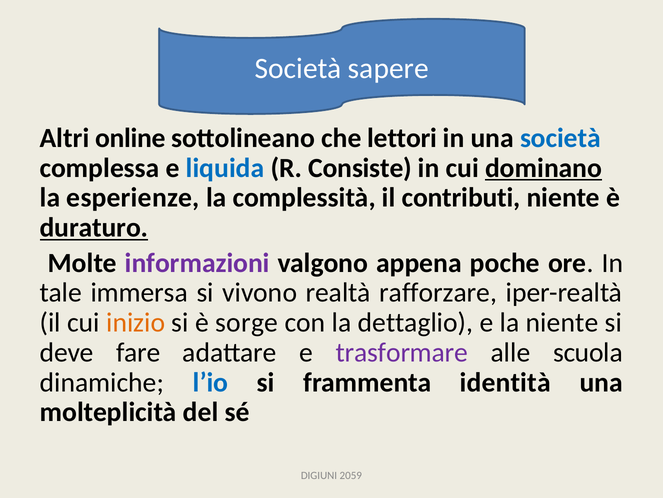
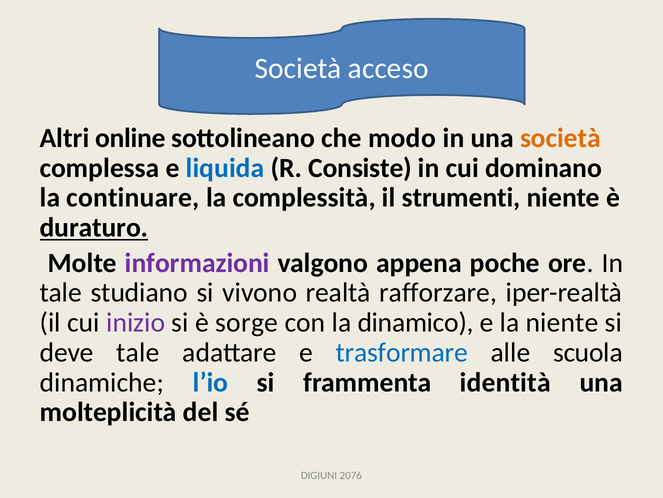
sapere: sapere -> acceso (388, 68)
lettori: lettori -> modo (402, 138)
società colour: blue -> orange (560, 138)
dominano underline: present -> none (544, 168)
esperienze: esperienze -> continuare (133, 198)
contributi: contributi -> strumenti (461, 198)
immersa: immersa -> studiano (139, 292)
inizio colour: orange -> purple (136, 322)
dettaglio: dettaglio -> dinamico (416, 322)
deve fare: fare -> tale (138, 352)
trasformare colour: purple -> blue (402, 352)
2059: 2059 -> 2076 (351, 475)
